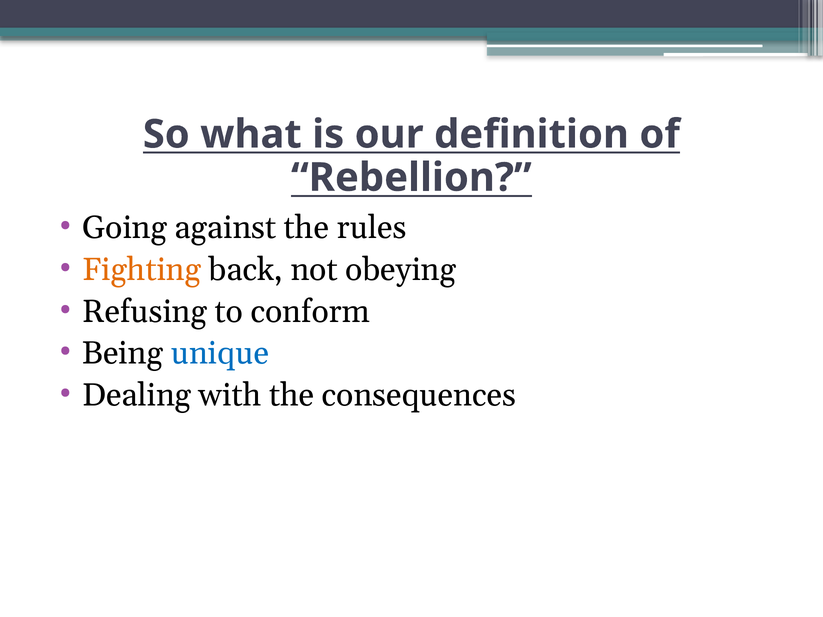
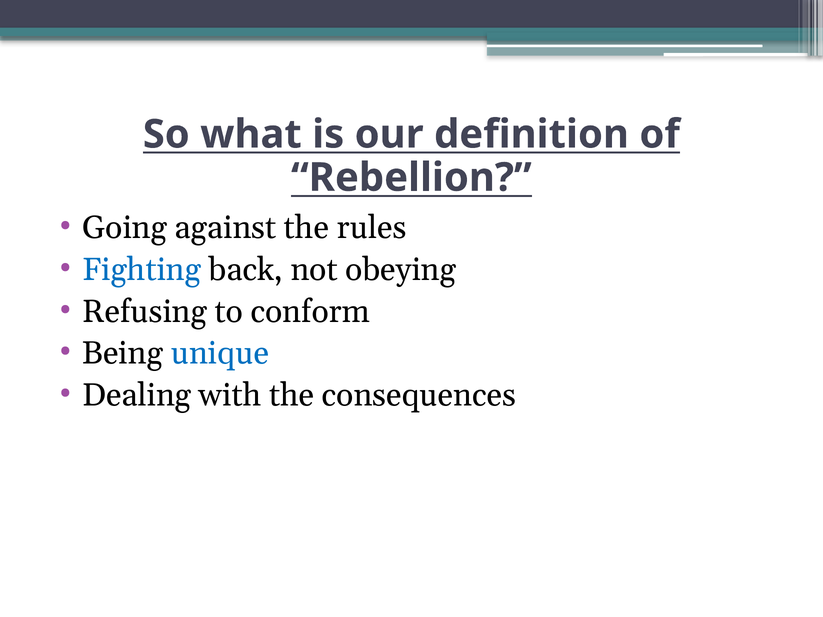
Fighting colour: orange -> blue (142, 270)
